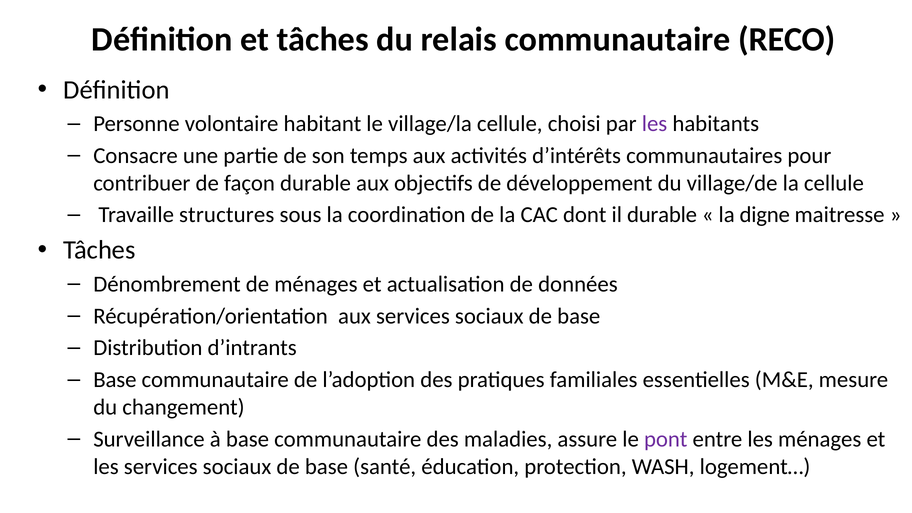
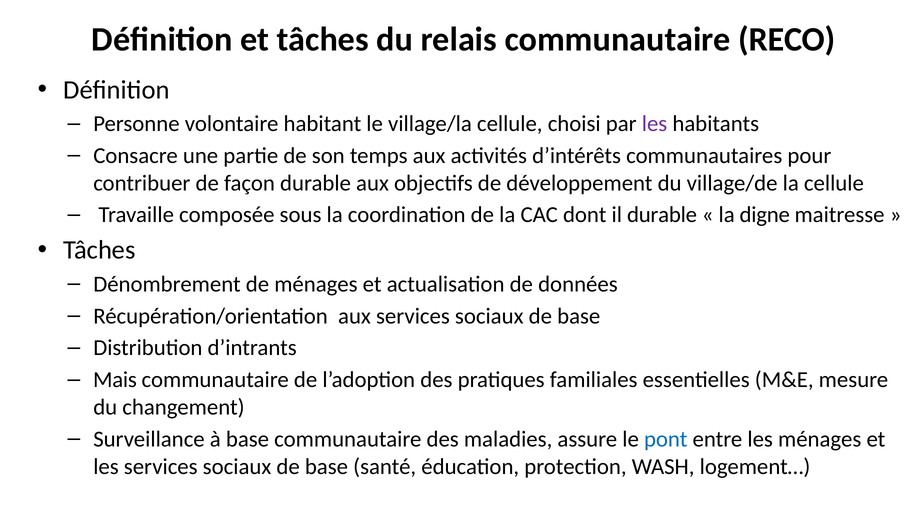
structures: structures -> composée (227, 215)
Base: Base -> Mais (115, 380)
pont colour: purple -> blue (666, 439)
